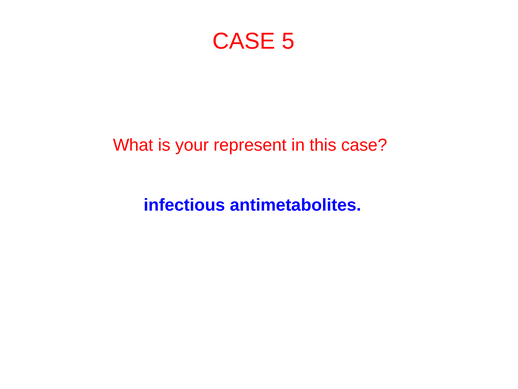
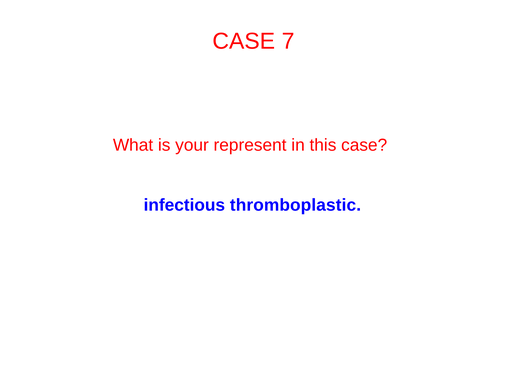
5: 5 -> 7 (288, 41)
antimetabolites: antimetabolites -> thromboplastic (295, 205)
